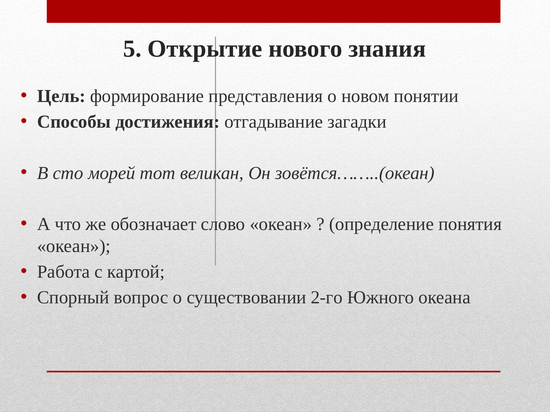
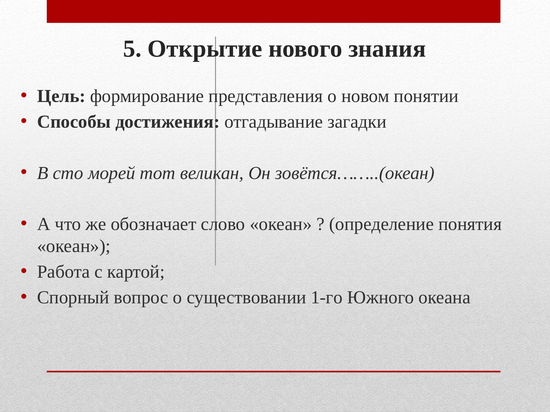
2-го: 2-го -> 1-го (327, 298)
